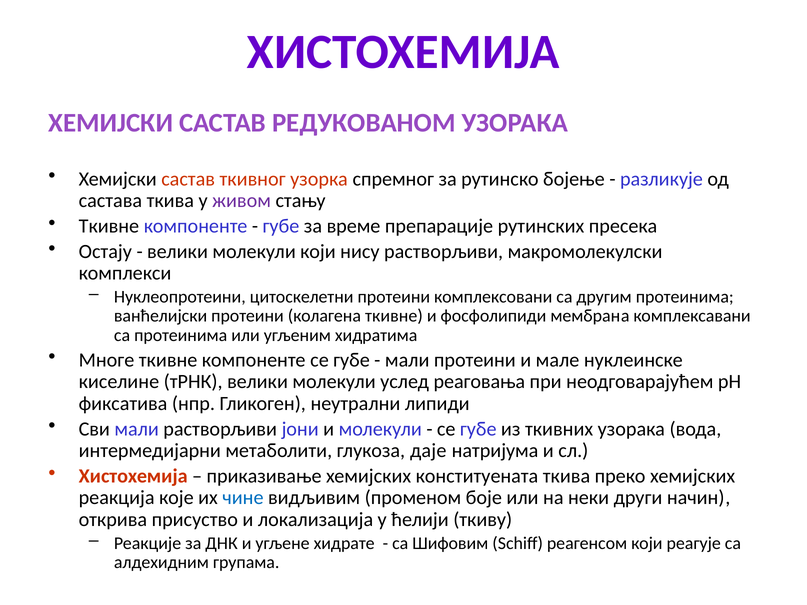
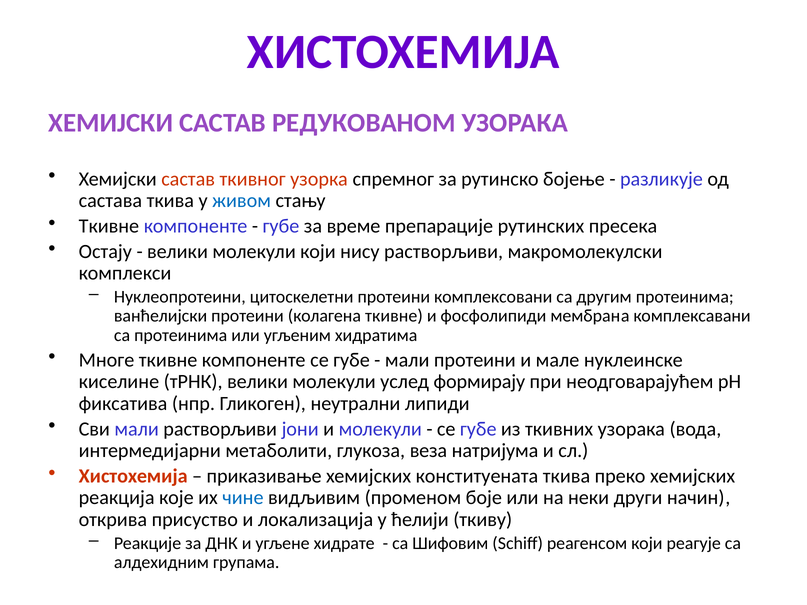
живом colour: purple -> blue (242, 201)
реаговања: реаговања -> формирају (479, 382)
даје: даје -> веза (428, 451)
